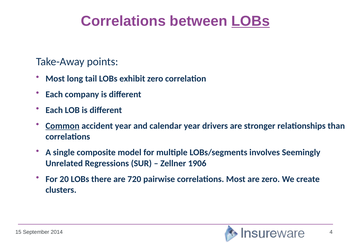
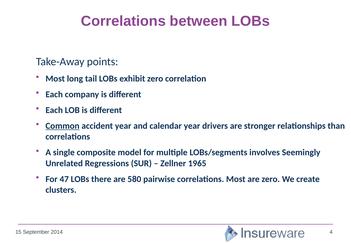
LOBs underline: present -> none (251, 21)
1906: 1906 -> 1965 (197, 163)
20: 20 -> 47 (64, 179)
720: 720 -> 580 (134, 179)
